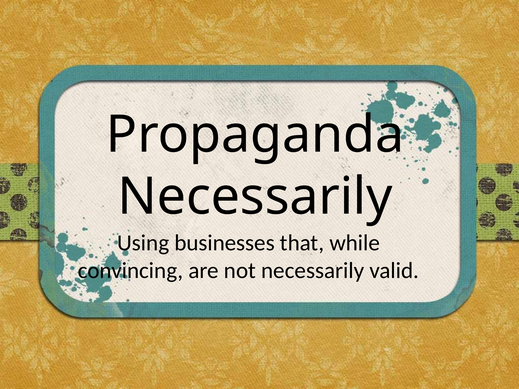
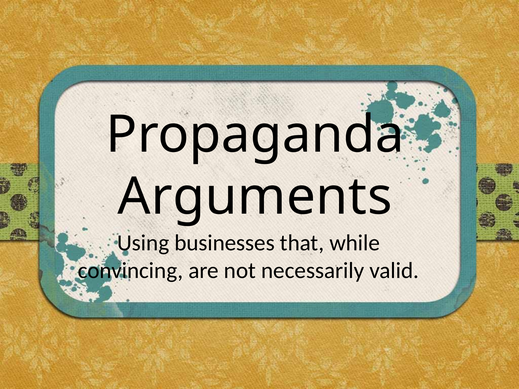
Necessarily: Necessarily -> Arguments (255, 197)
